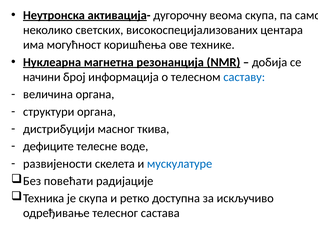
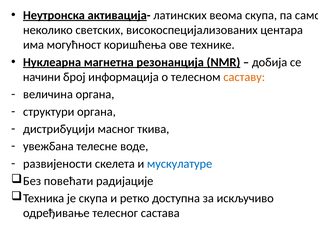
дугорочну: дугорочну -> латинских (180, 15)
саставу colour: blue -> orange (244, 77)
дефиците: дефиците -> увежбана (48, 146)
